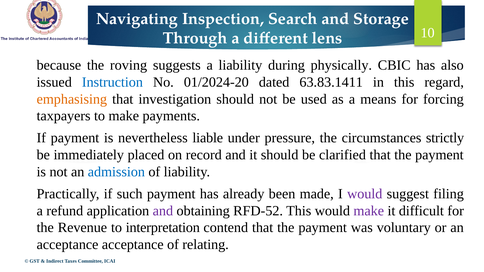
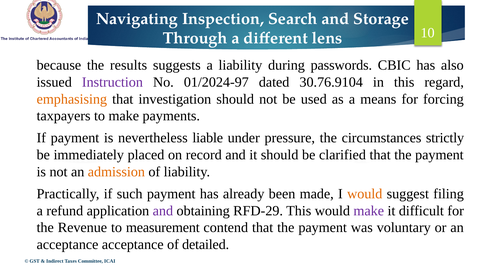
roving: roving -> results (129, 65)
physically: physically -> passwords (341, 65)
Instruction colour: blue -> purple (112, 82)
01/2024-20: 01/2024-20 -> 01/2024-97 (216, 82)
63.83.1411: 63.83.1411 -> 30.76.9104 (331, 82)
admission colour: blue -> orange (116, 172)
would colour: purple -> orange (365, 194)
RFD-52: RFD-52 -> RFD-29 (258, 211)
interpretation: interpretation -> measurement (163, 228)
relating: relating -> detailed (206, 245)
